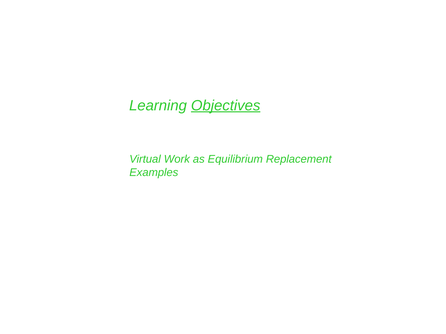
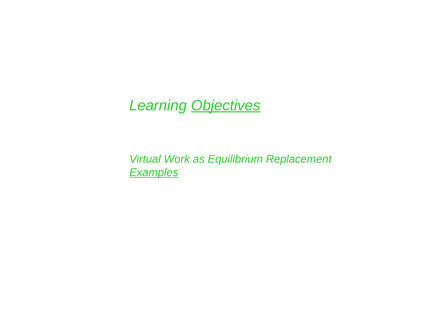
Examples underline: none -> present (154, 173)
